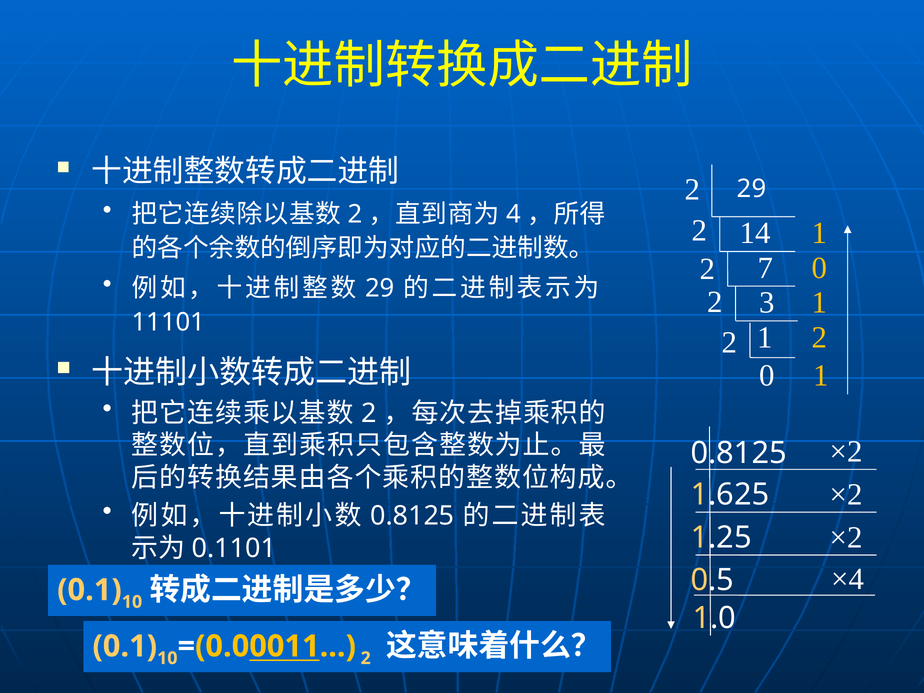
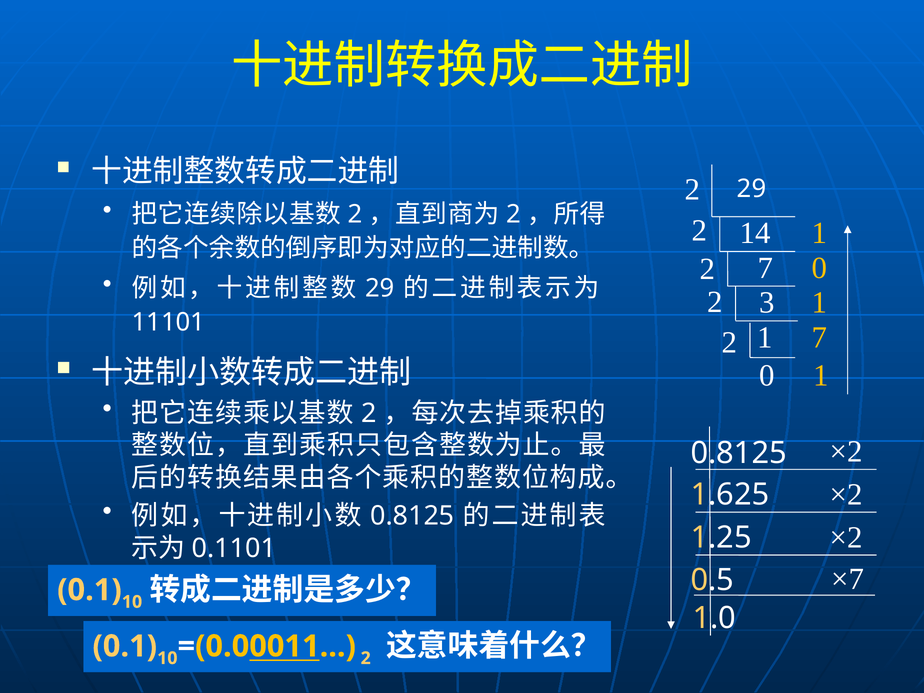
4: 4 -> 2 (514, 214)
2 1 2: 2 -> 7 (820, 337)
×4: ×4 -> ×7 (848, 579)
